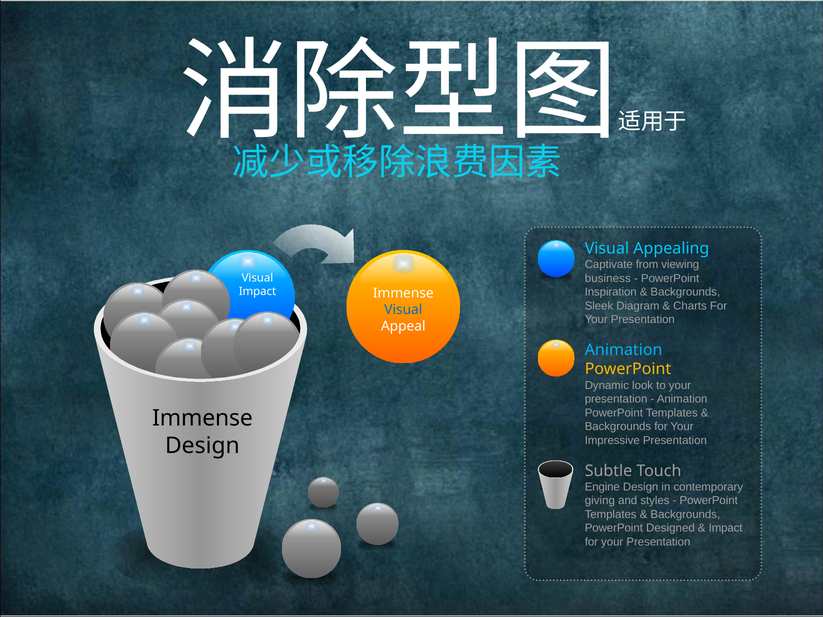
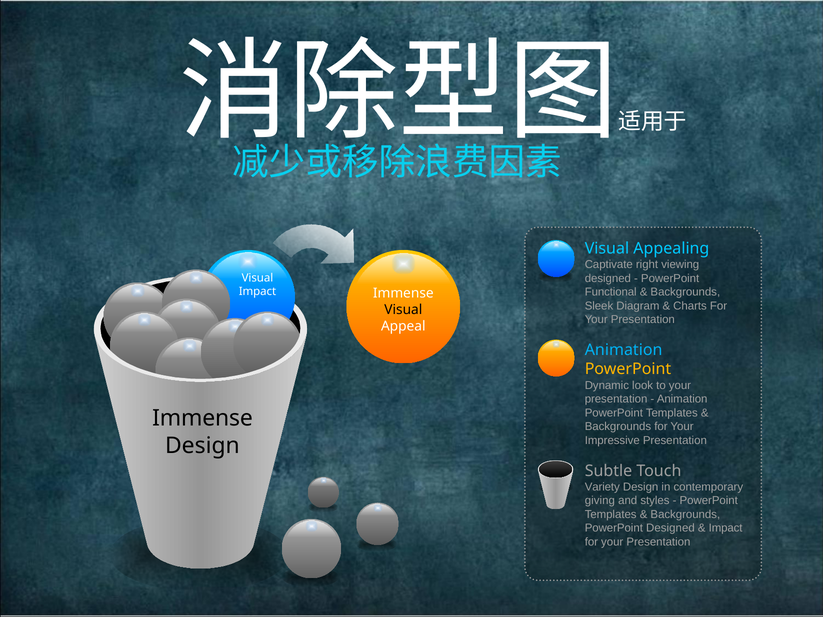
from: from -> right (647, 265)
business: business -> designed (608, 278)
Inspiration: Inspiration -> Functional (611, 292)
Visual colour: blue -> black (403, 310)
Engine: Engine -> Variety (602, 487)
